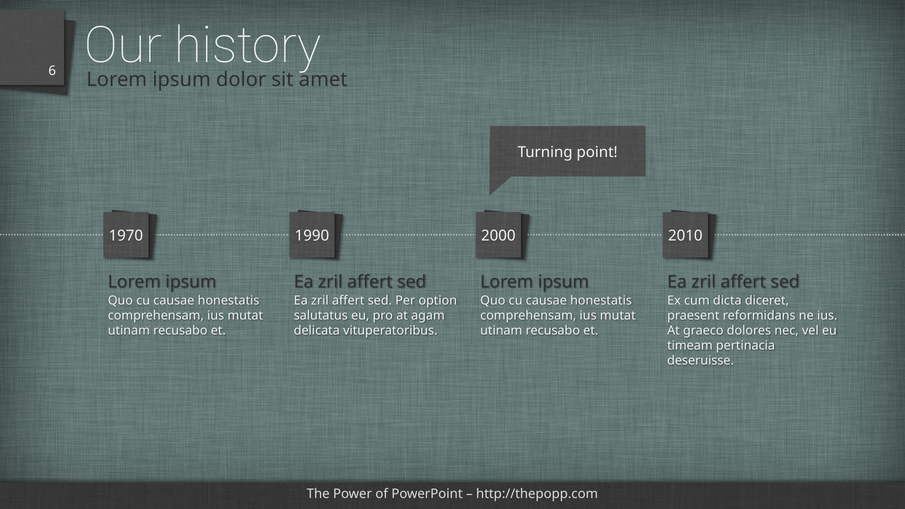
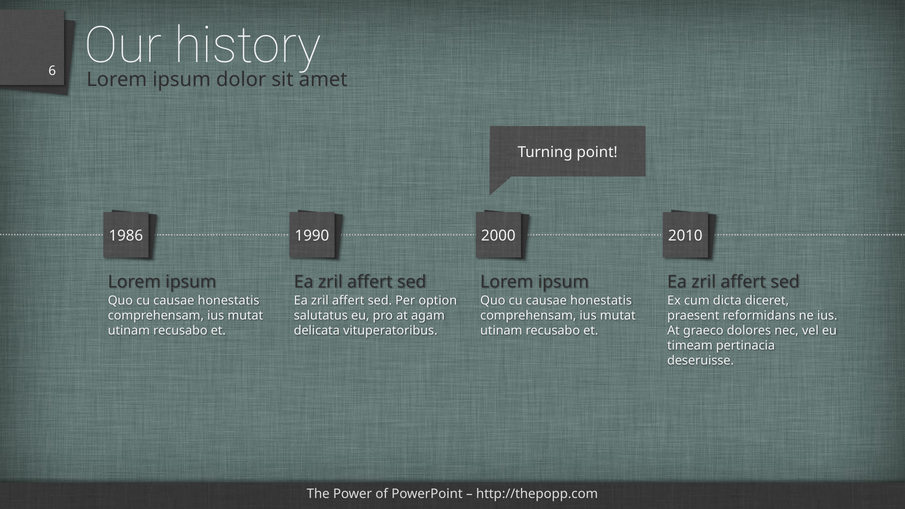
1970: 1970 -> 1986 (126, 236)
